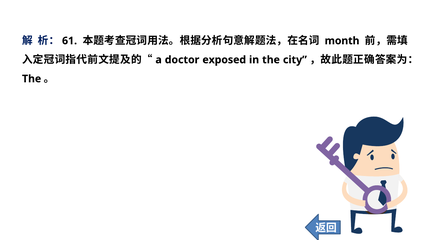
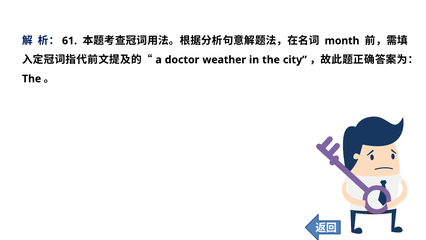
exposed: exposed -> weather (224, 60)
